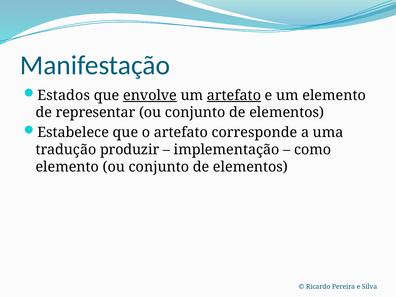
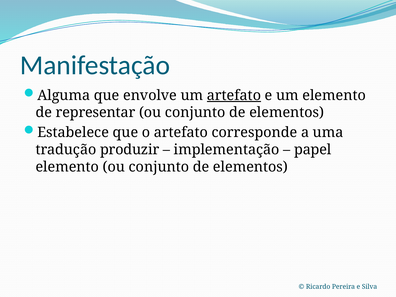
Estados: Estados -> Alguma (64, 95)
envolve underline: present -> none (150, 95)
como: como -> papel (313, 150)
